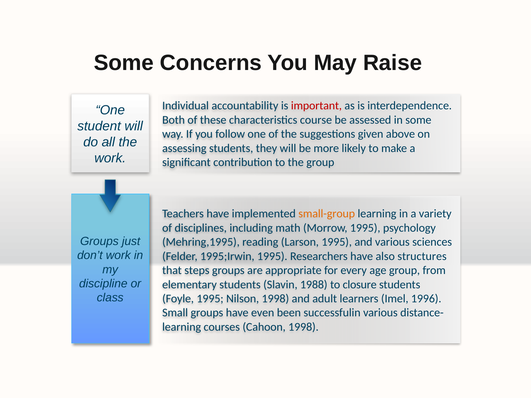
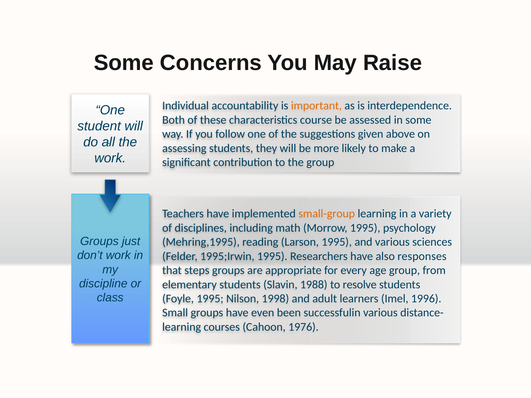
important colour: red -> orange (316, 106)
structures: structures -> responses (422, 256)
closure: closure -> resolve (360, 285)
Cahoon 1998: 1998 -> 1976 (303, 327)
